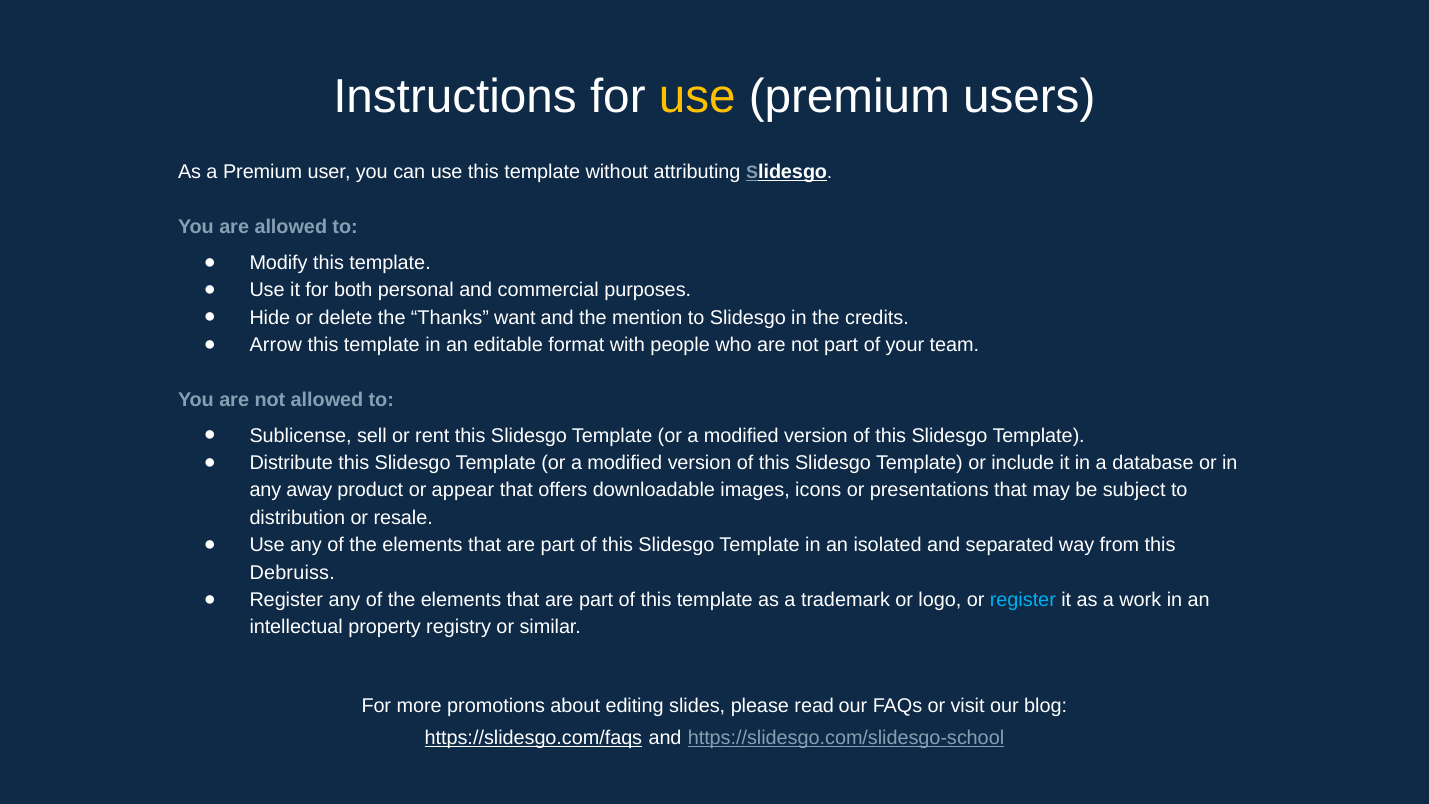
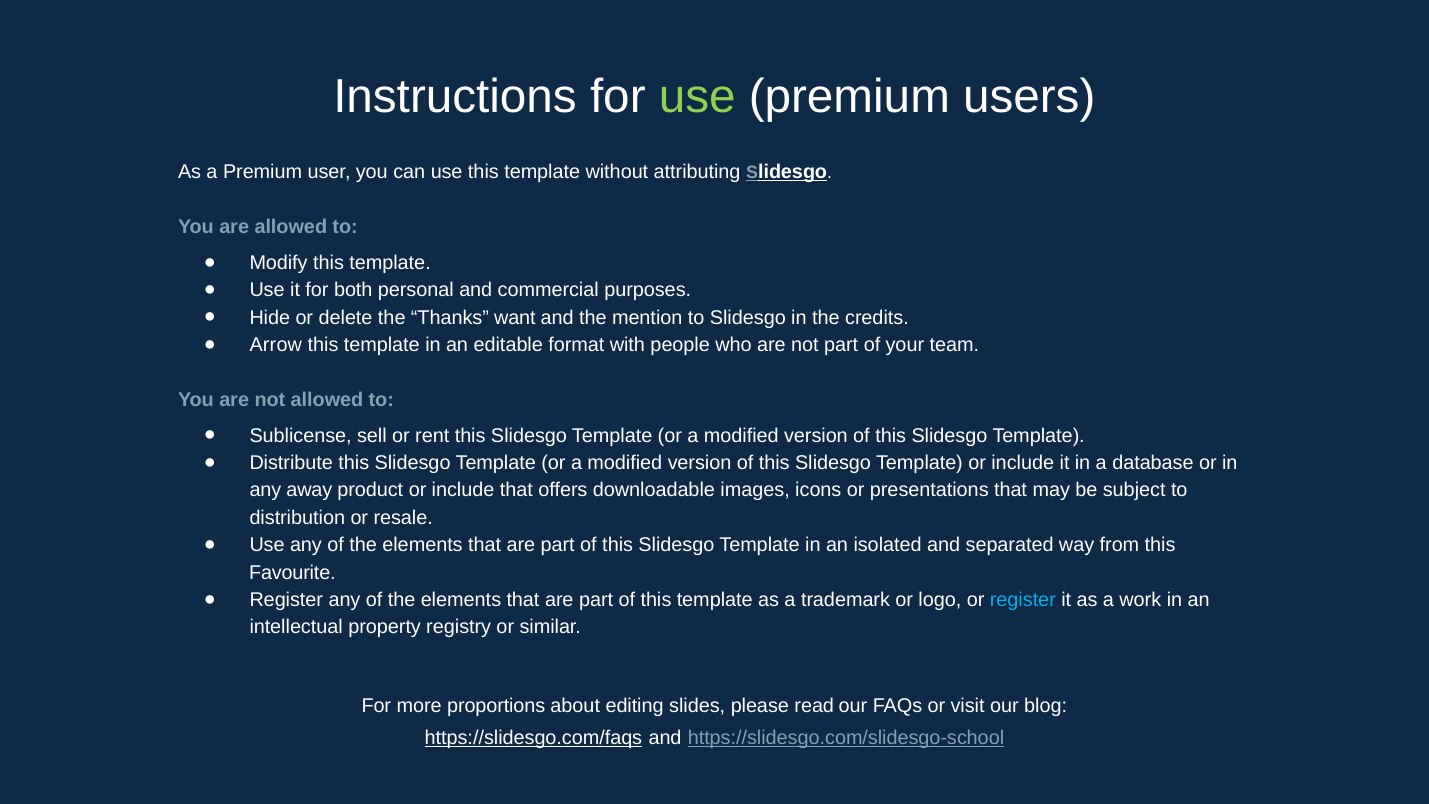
use colour: yellow -> light green (697, 97)
product or appear: appear -> include (463, 490)
Debruiss: Debruiss -> Favourite (292, 572)
promotions: promotions -> proportions (496, 705)
